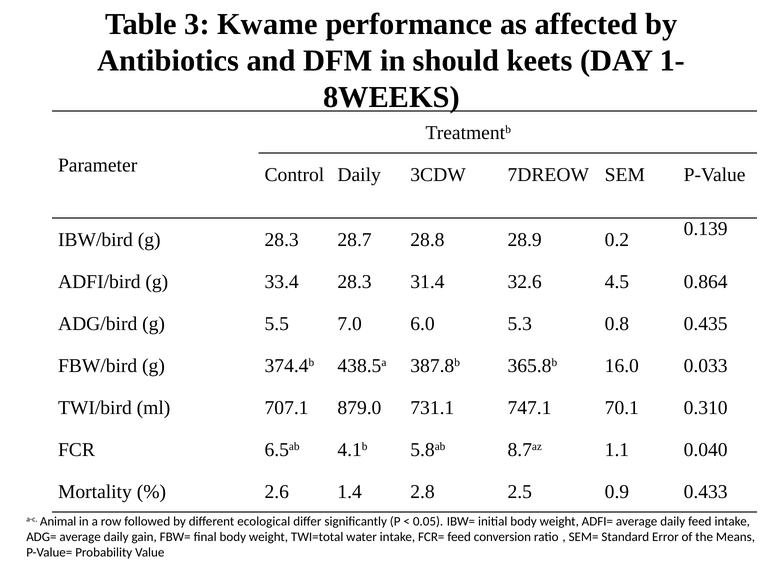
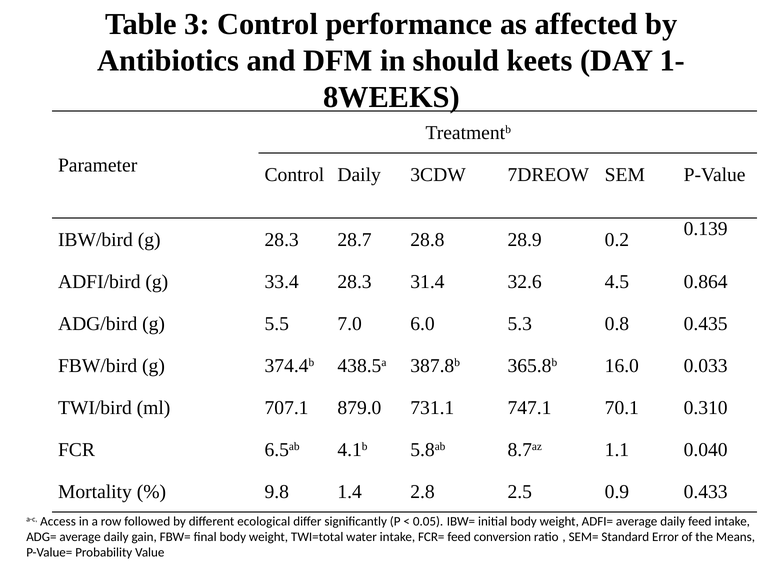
3 Kwame: Kwame -> Control (268, 24)
2.6: 2.6 -> 9.8 (277, 492)
Animal: Animal -> Access (58, 522)
